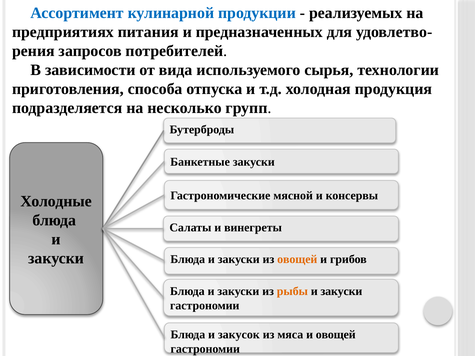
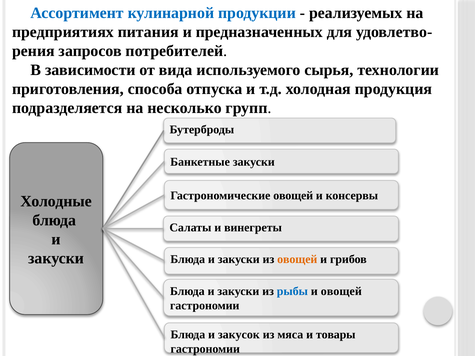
мясной: мясной -> овощей (293, 196)
рыбы colour: orange -> blue (292, 291)
закуски: закуски -> овощей (341, 291)
и овощей: овощей -> товары (336, 335)
